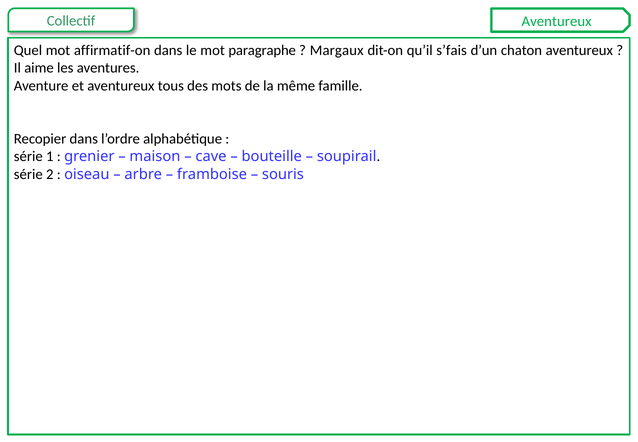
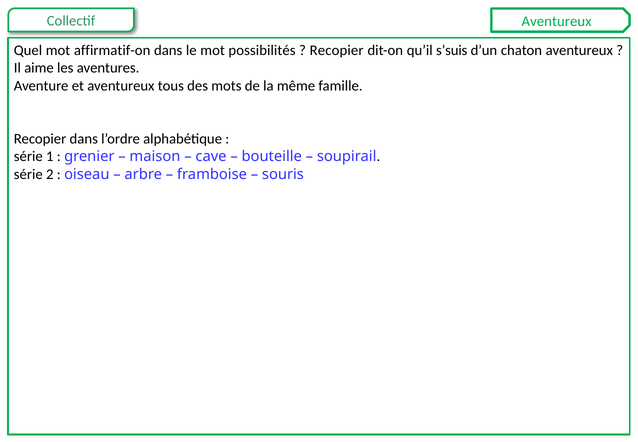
paragraphe: paragraphe -> possibilités (262, 50)
Margaux: Margaux -> Recopier (337, 50)
s’fais: s’fais -> s’suis (452, 50)
